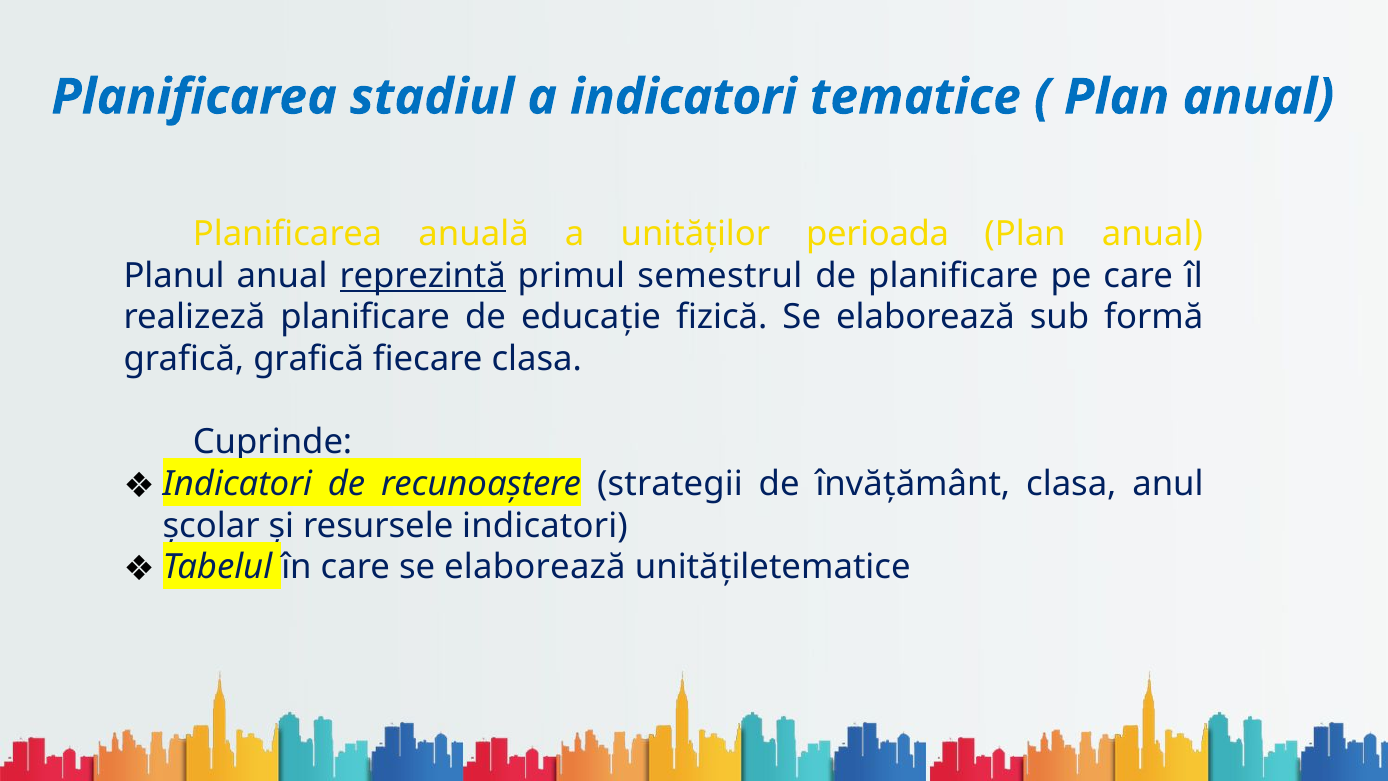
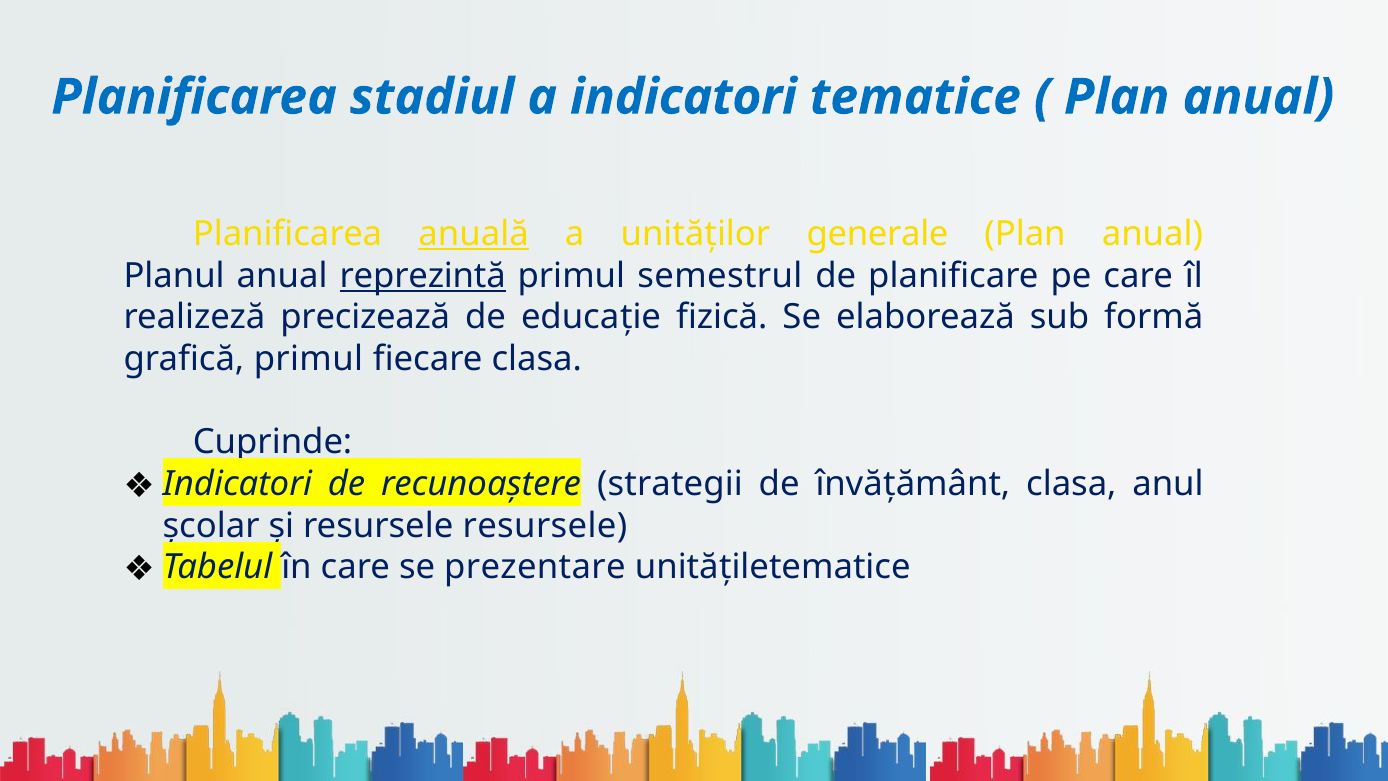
anuală underline: none -> present (474, 234)
perioada: perioada -> generale (878, 234)
realizeză planificare: planificare -> precizează (365, 317)
grafică grafică: grafică -> primul (308, 359)
resursele indicatori: indicatori -> resursele (545, 526)
care se elaborează: elaborează -> prezentare (535, 567)
